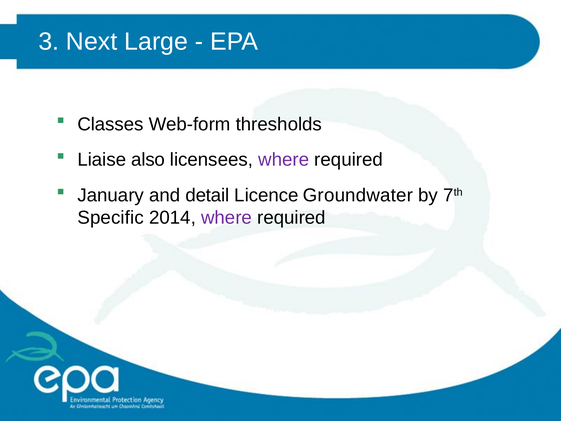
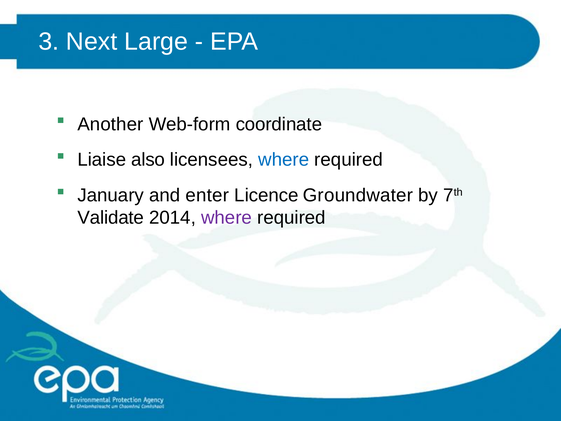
Classes: Classes -> Another (110, 124)
thresholds: thresholds -> coordinate (279, 124)
where colour: purple -> blue (284, 160)
detail: detail -> enter (207, 195)
Specific: Specific -> Validate (111, 218)
